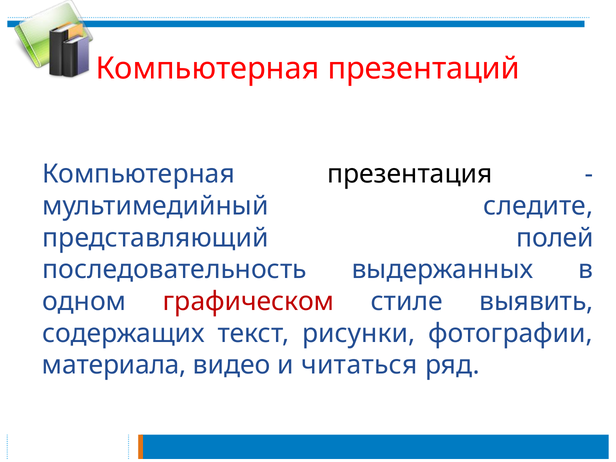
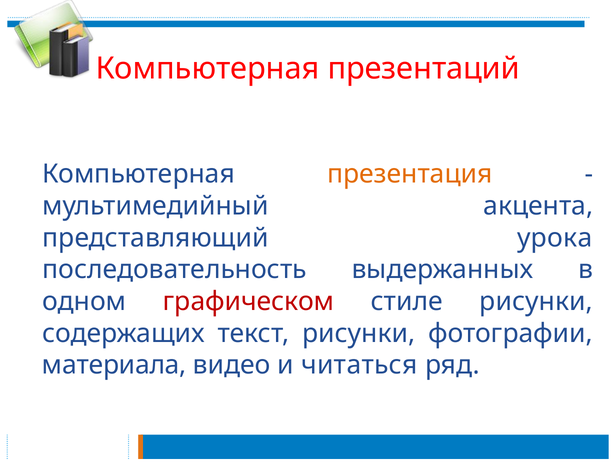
презентация colour: black -> orange (410, 174)
следите: следите -> акцента (538, 206)
полей: полей -> урока (555, 238)
стиле выявить: выявить -> рисунки (536, 302)
